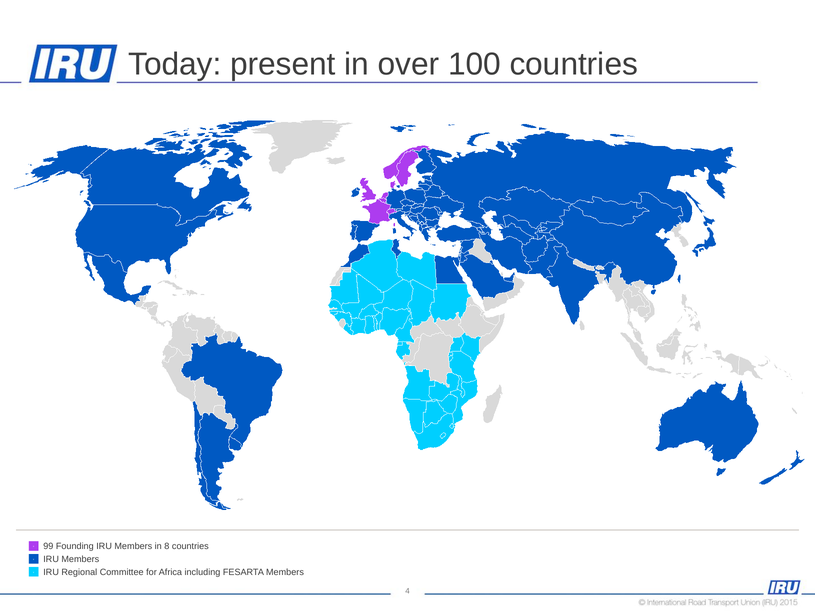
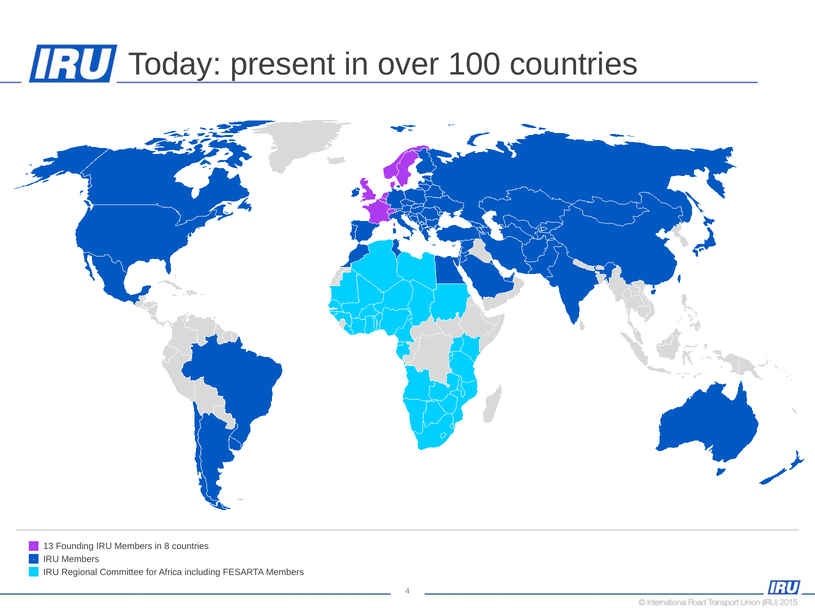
99: 99 -> 13 (48, 547)
